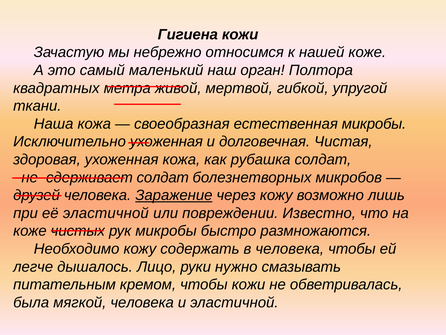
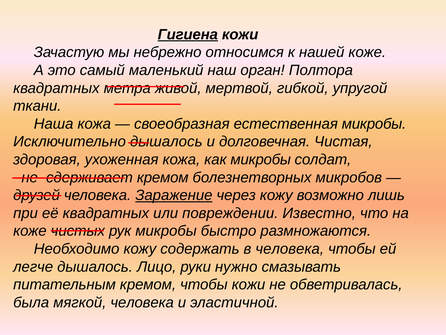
Гигиена underline: none -> present (188, 34)
Исключительно ухоженная: ухоженная -> дышалось (166, 142)
как рубашка: рубашка -> микробы (261, 159)
сдерживает солдат: солдат -> кремом (163, 177)
её эластичной: эластичной -> квадратных (106, 213)
